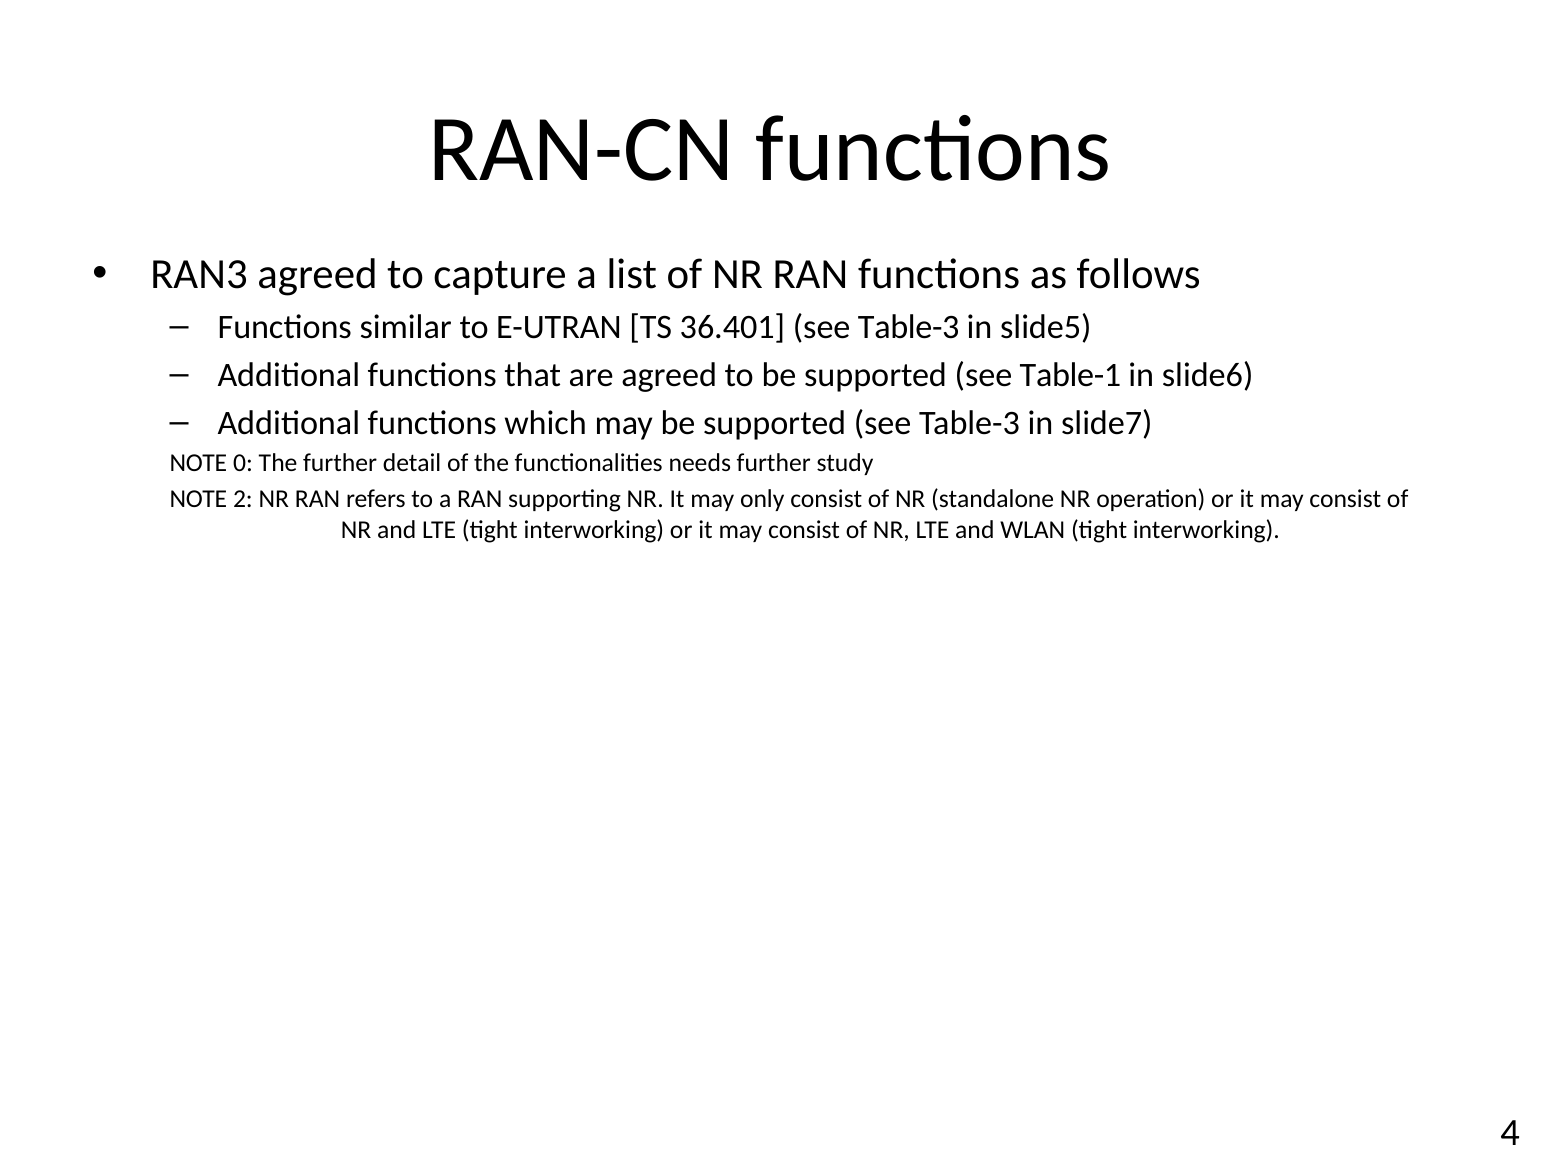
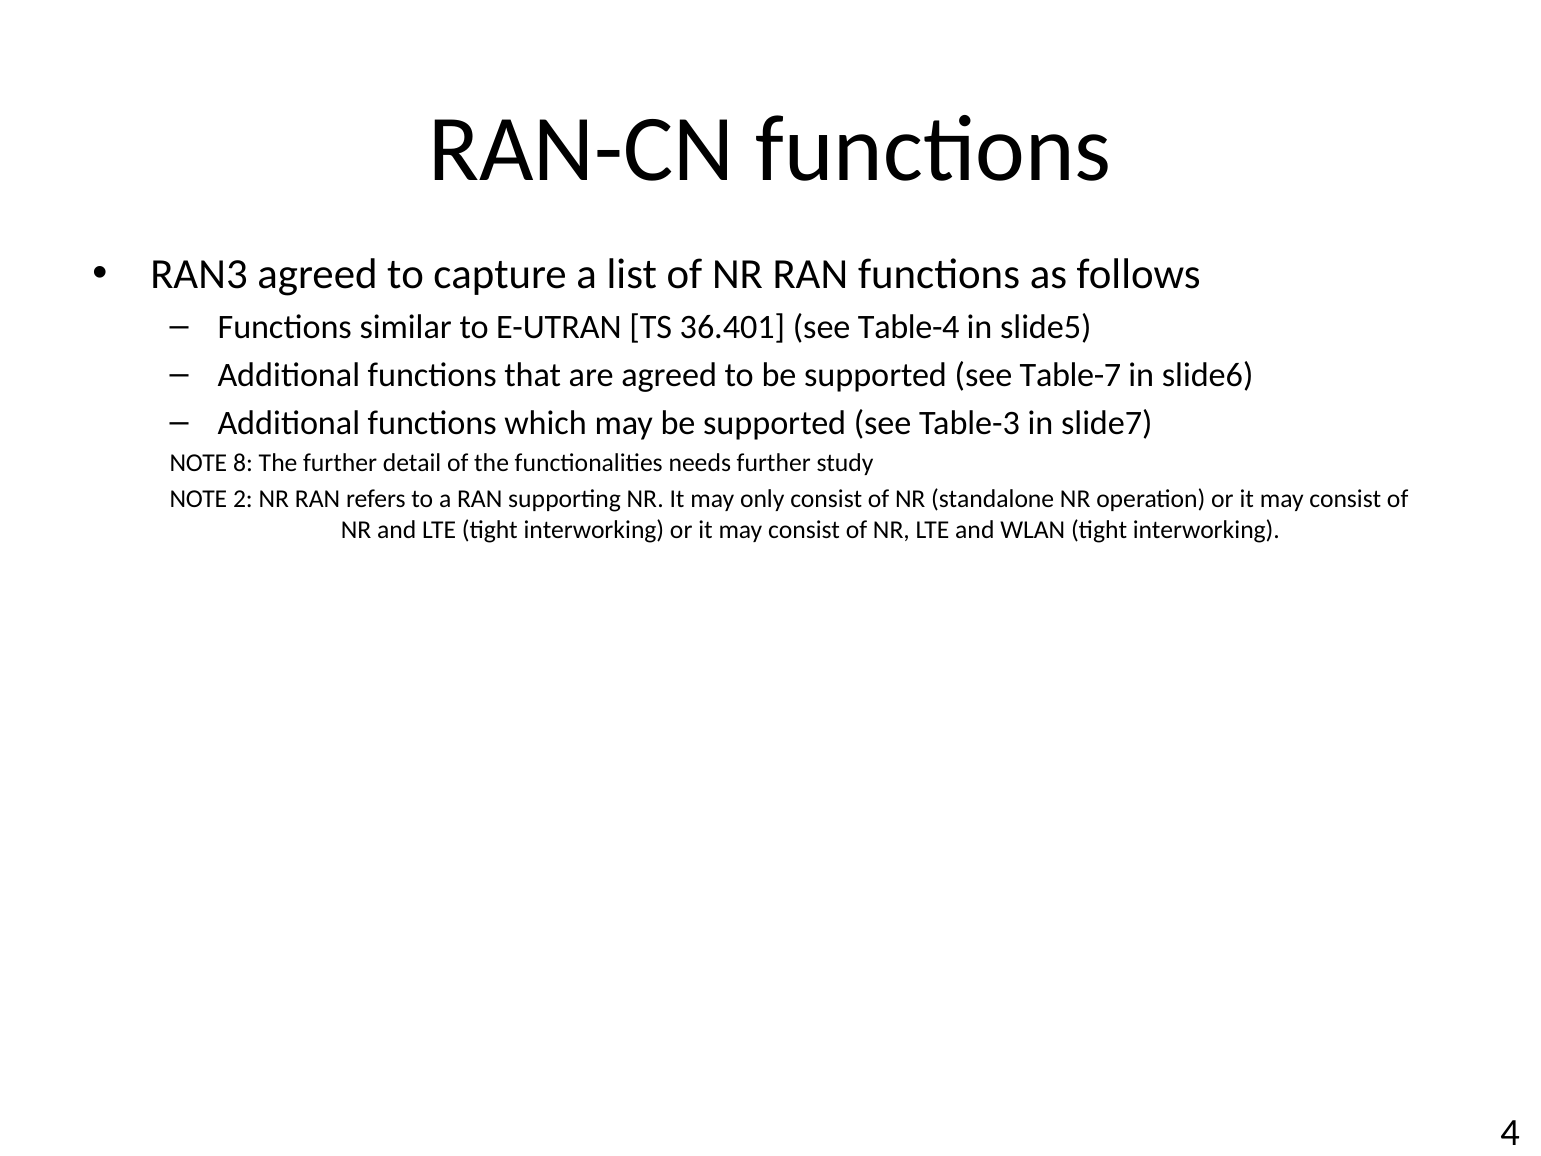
36.401 see Table-3: Table-3 -> Table-4 (909, 327)
Table-1: Table-1 -> Table-7 (1070, 375)
0: 0 -> 8 (243, 463)
